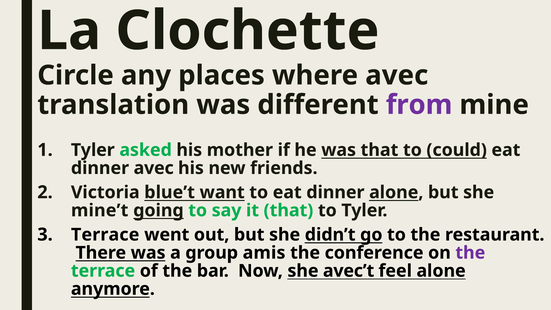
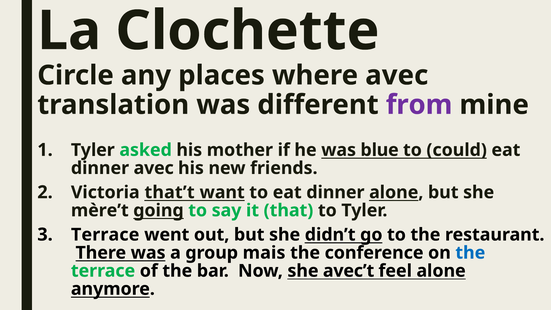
was that: that -> blue (380, 150)
blue’t: blue’t -> that’t (170, 192)
mine’t: mine’t -> mère’t (100, 210)
amis: amis -> mais (264, 253)
the colour: purple -> blue (470, 253)
